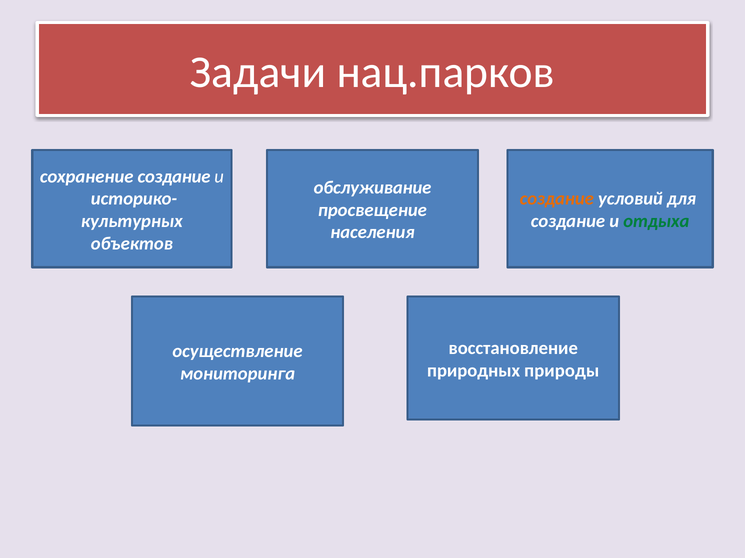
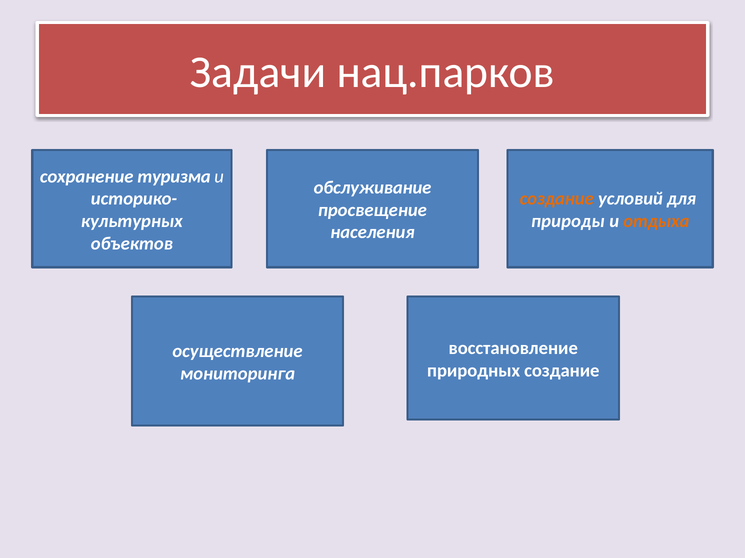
сохранение создание: создание -> туризма (174, 177)
создание: создание -> природы (568, 221)
отдыха colour: green -> orange (656, 221)
природных природы: природы -> создание (562, 371)
